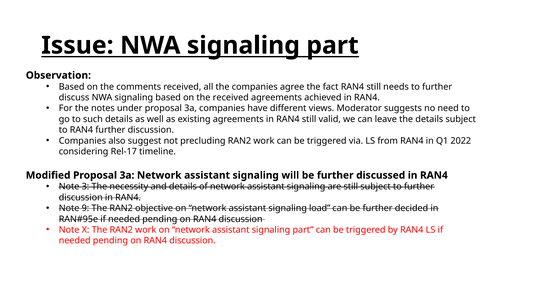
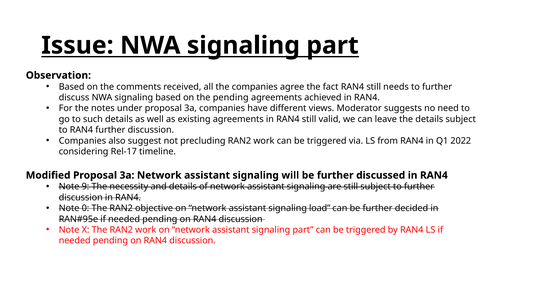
the received: received -> pending (231, 98)
3: 3 -> 9 (85, 187)
9: 9 -> 0 (85, 208)
